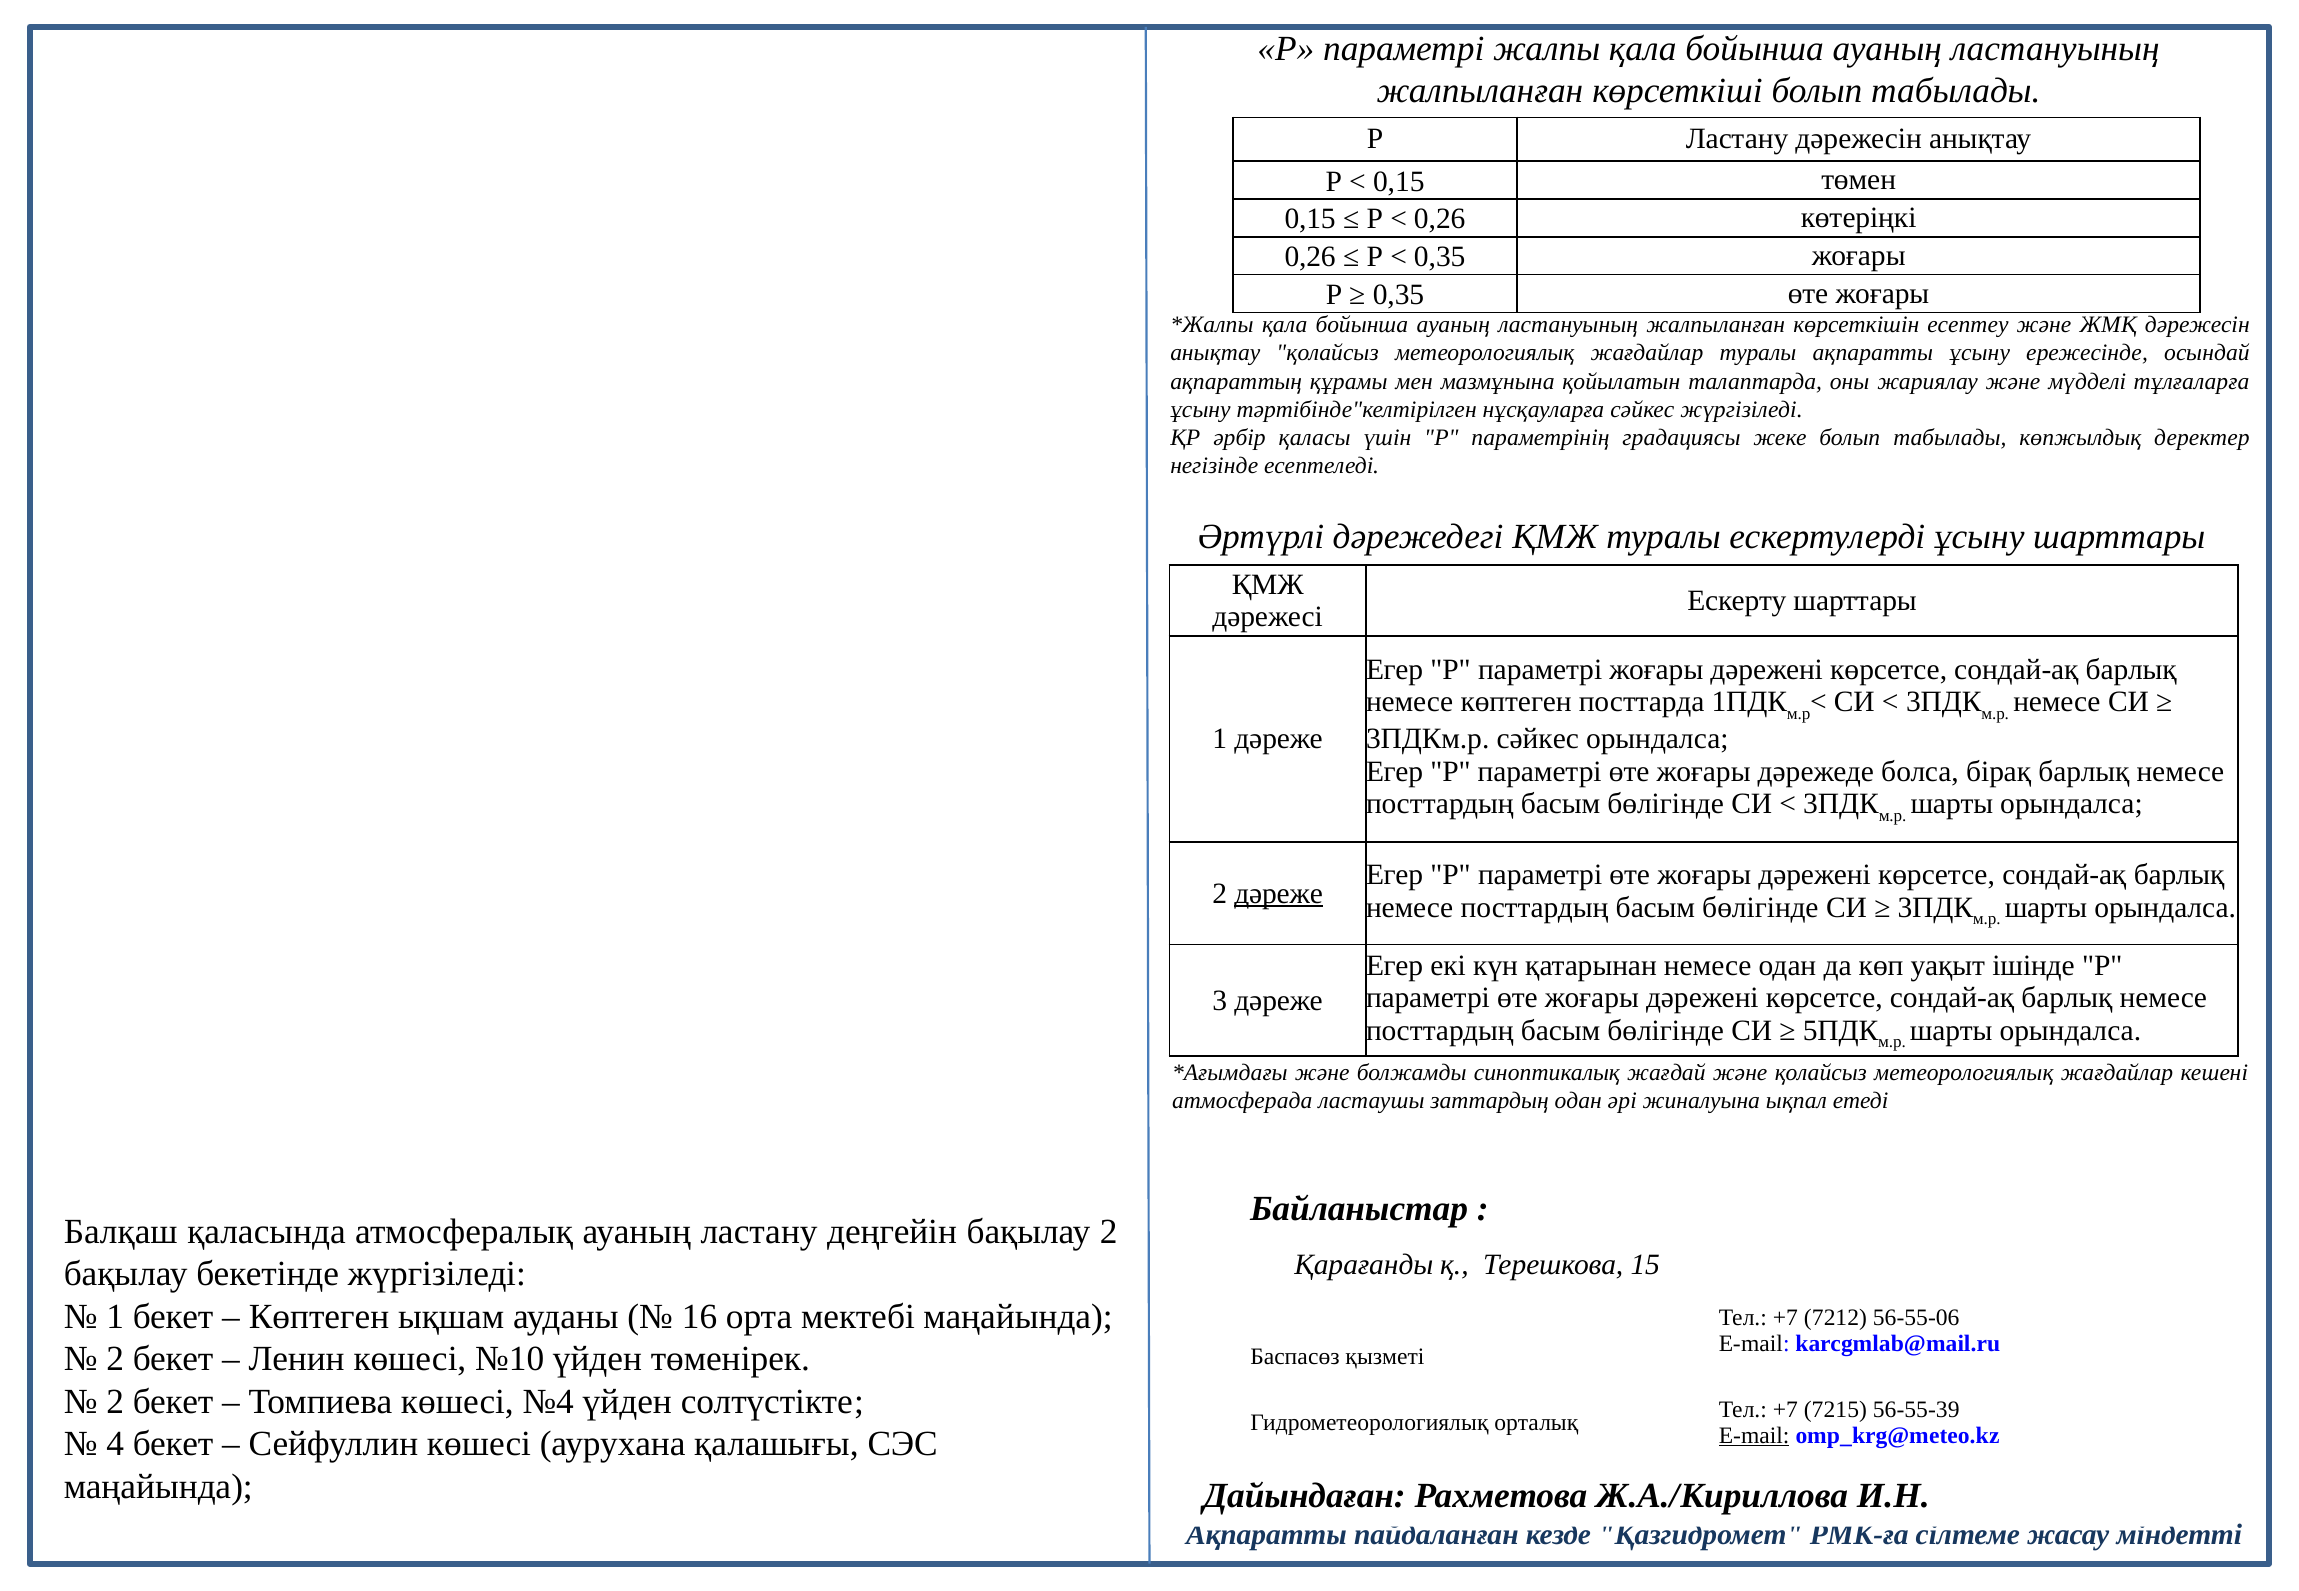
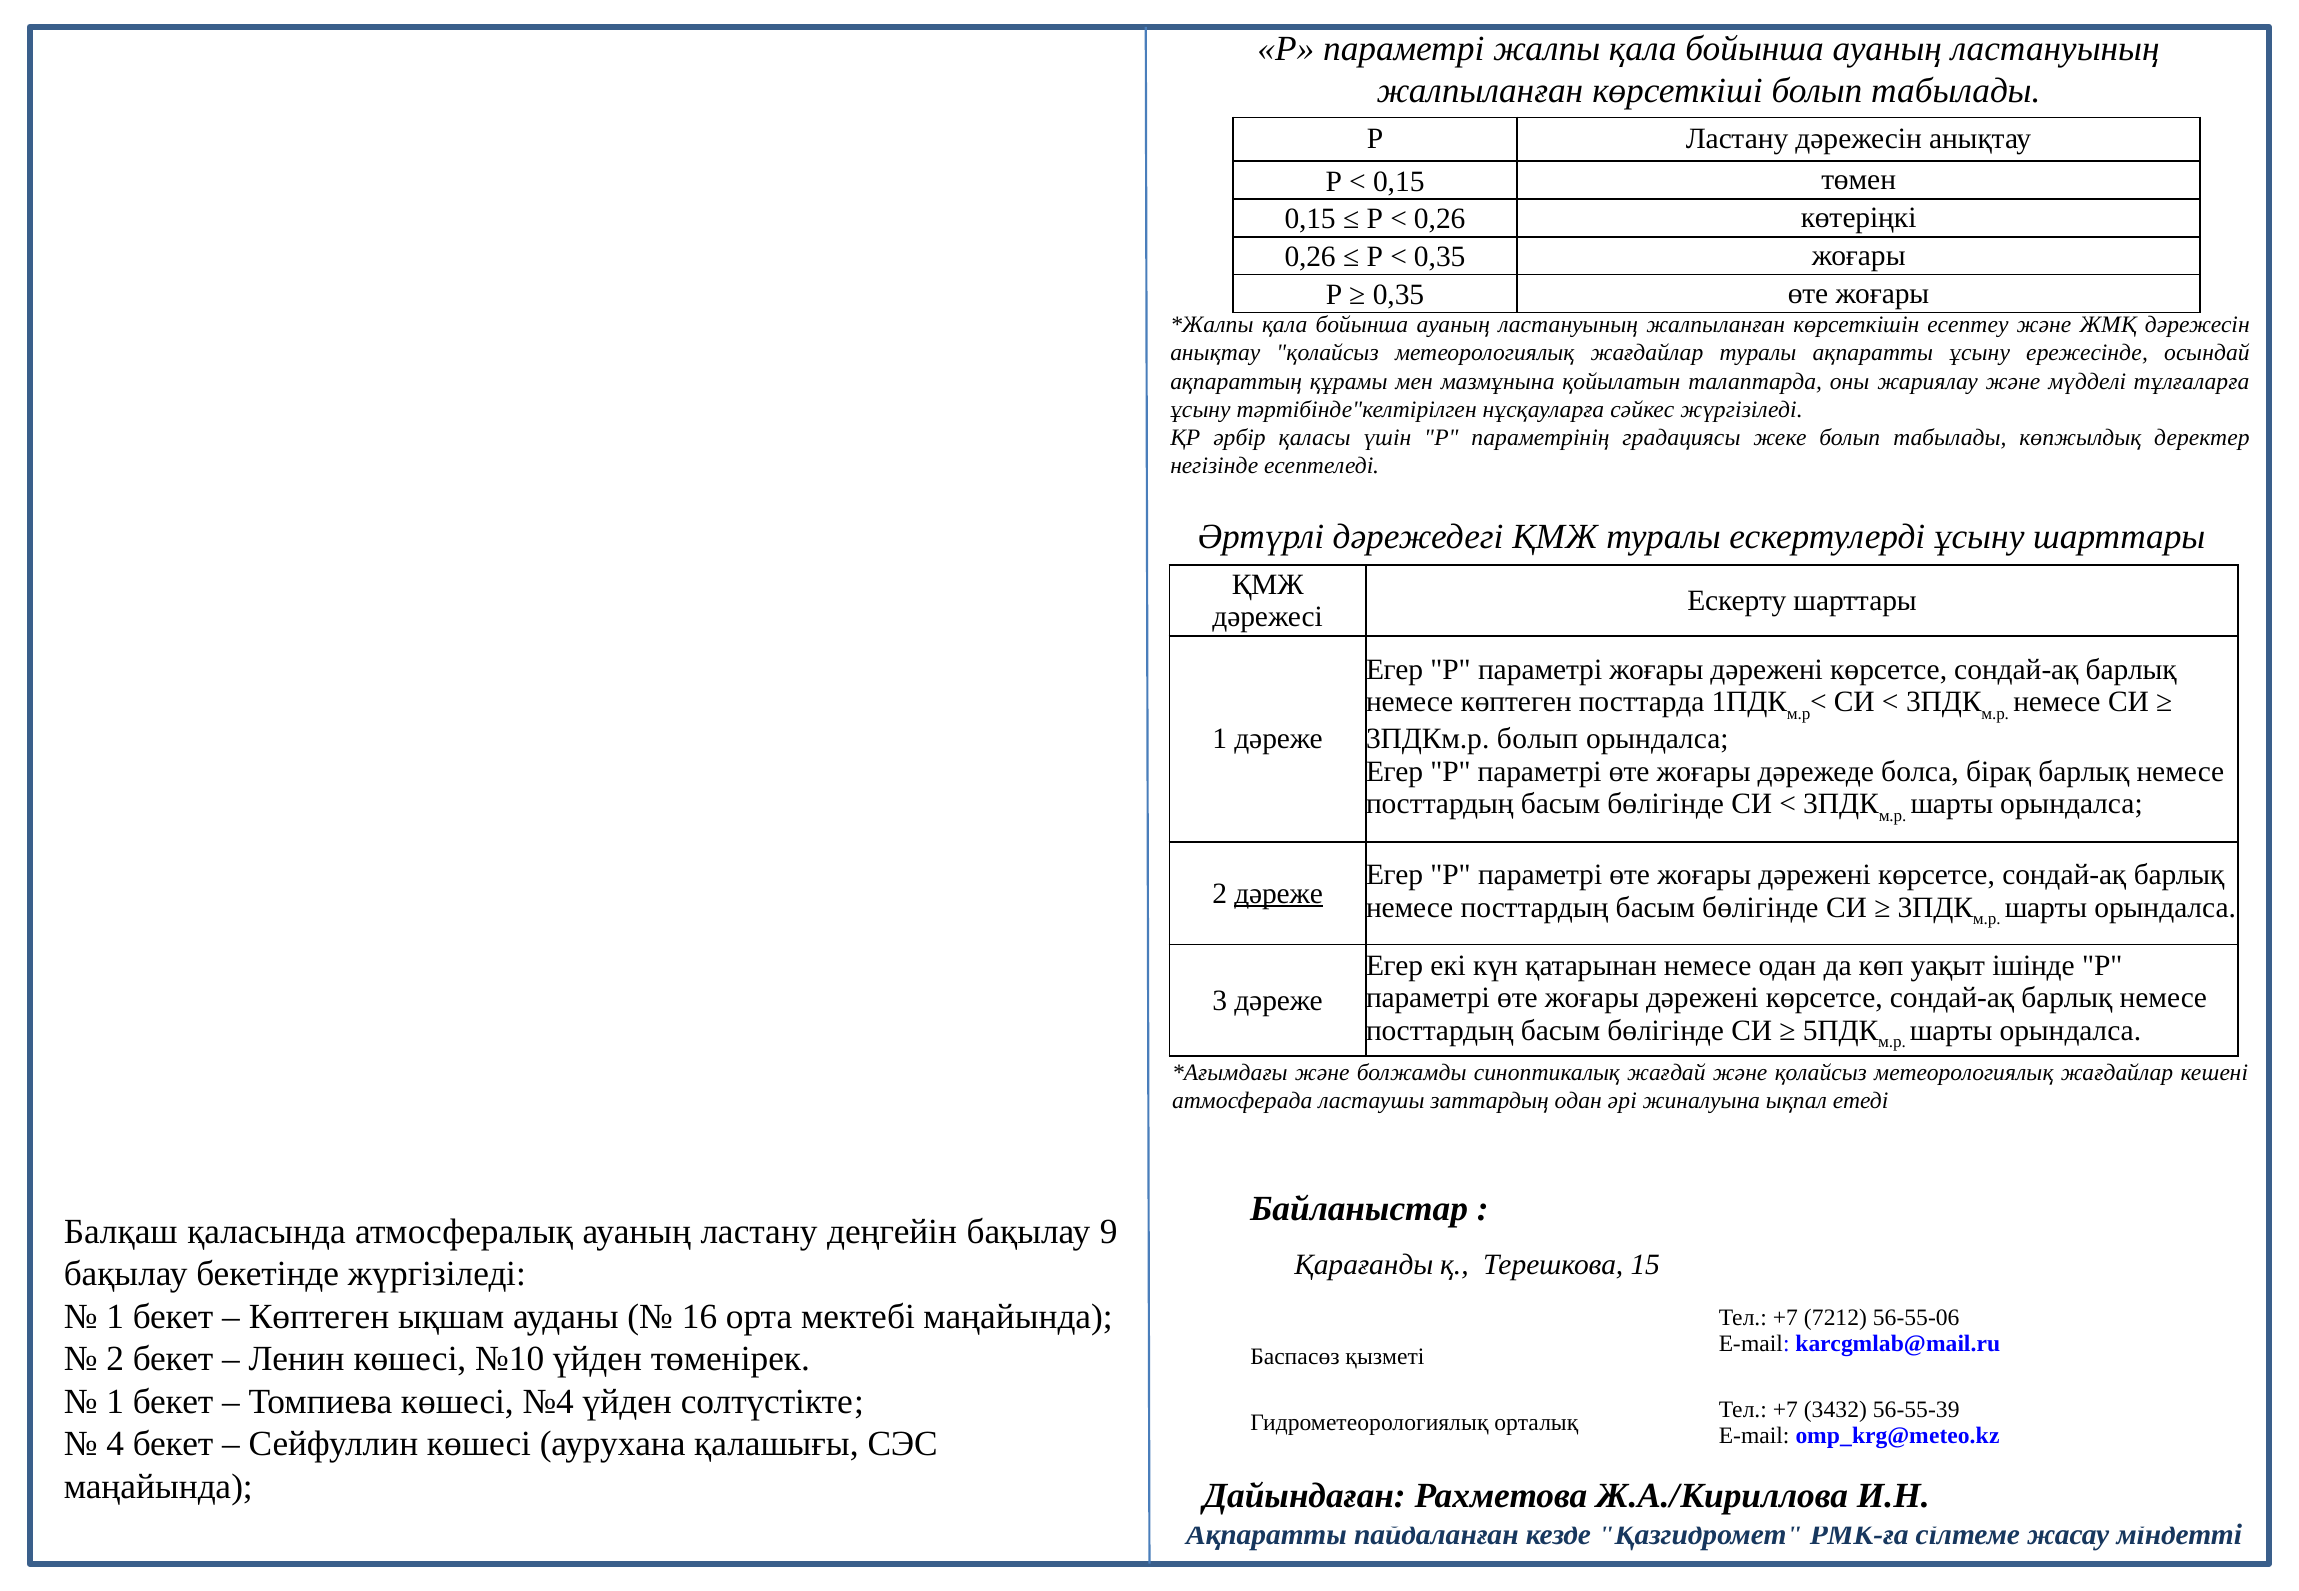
3ПДКм.р сәйкес: сәйкес -> болып (1538, 739)
бақылау 2: 2 -> 9 (1109, 1232)
2: 2 -> 1 (115, 1402)
7215: 7215 -> 3432 (1835, 1410)
E-mail underline: present -> none (1754, 1436)
